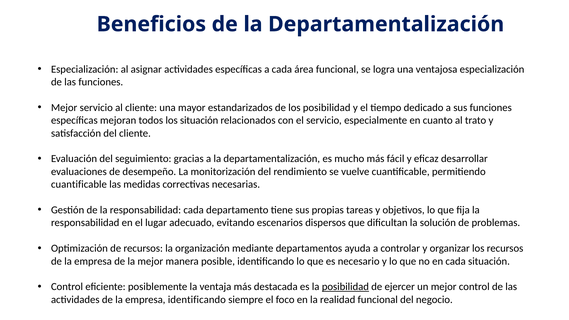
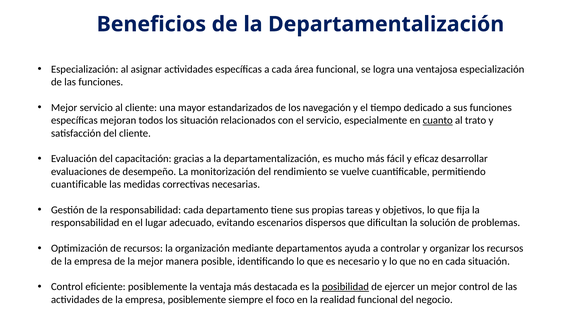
los posibilidad: posibilidad -> navegación (327, 108)
cuanto underline: none -> present (438, 120)
seguimiento: seguimiento -> capacitación (143, 159)
empresa identificando: identificando -> posiblemente (197, 300)
